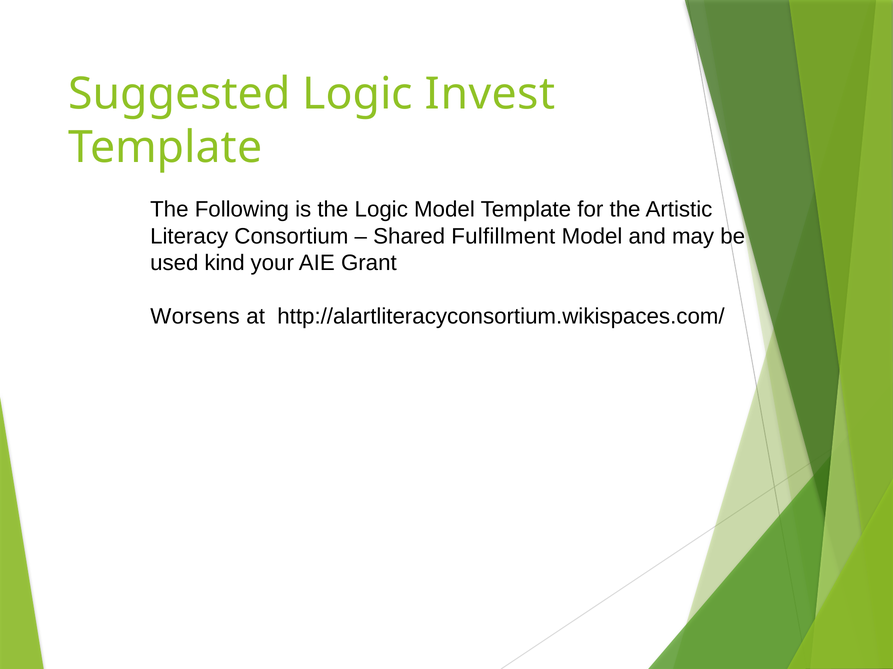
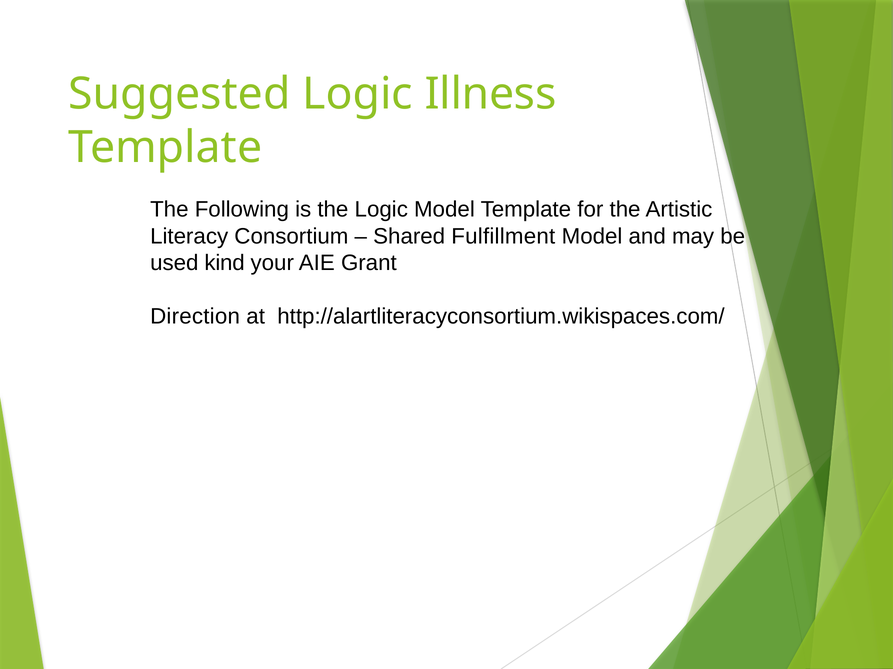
Invest: Invest -> Illness (490, 94)
Worsens: Worsens -> Direction (195, 317)
